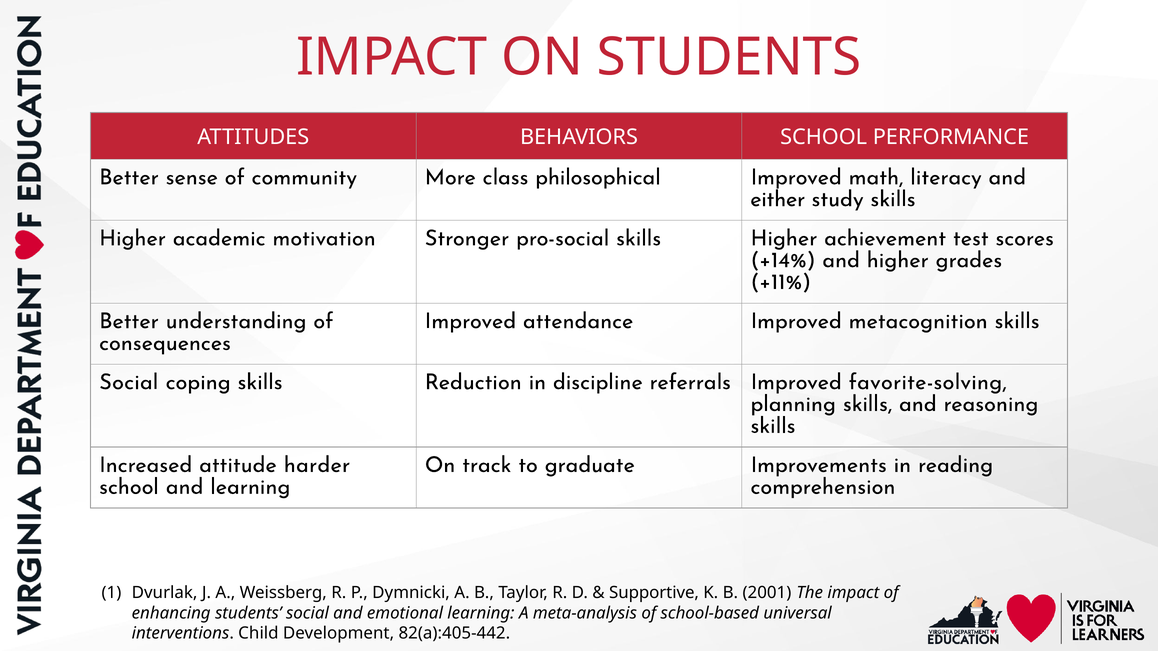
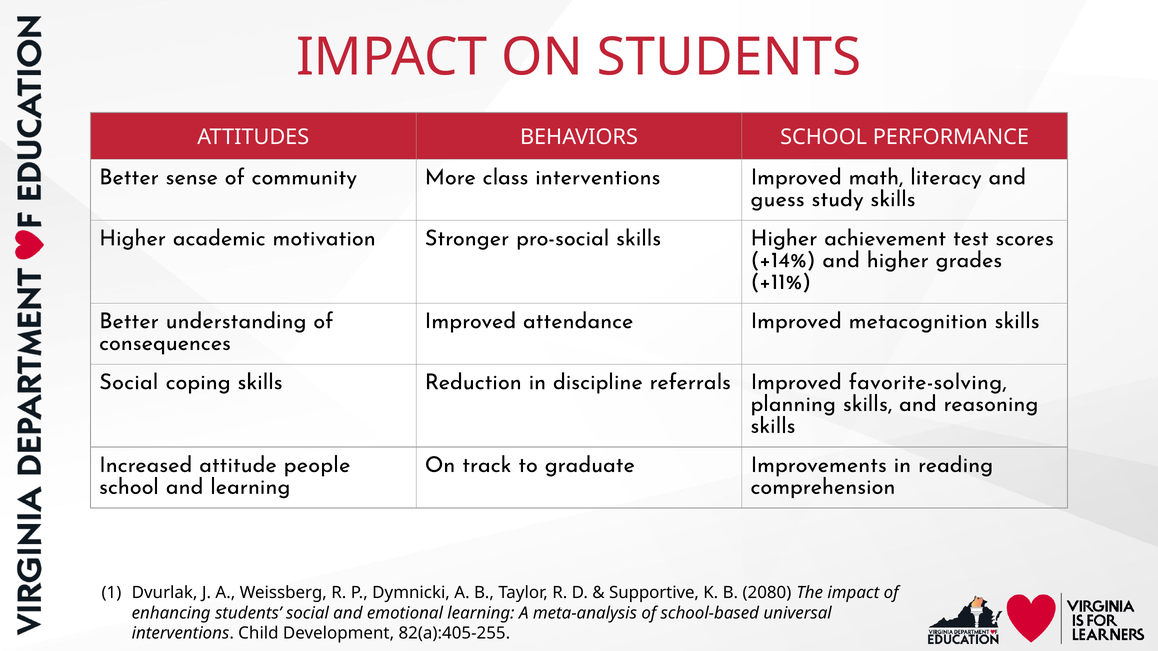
class philosophical: philosophical -> interventions (598, 177)
either: either -> guess (778, 199)
harder: harder -> people (317, 465)
2001: 2001 -> 2080 (767, 593)
82(a):405-442: 82(a):405-442 -> 82(a):405-255 (454, 634)
